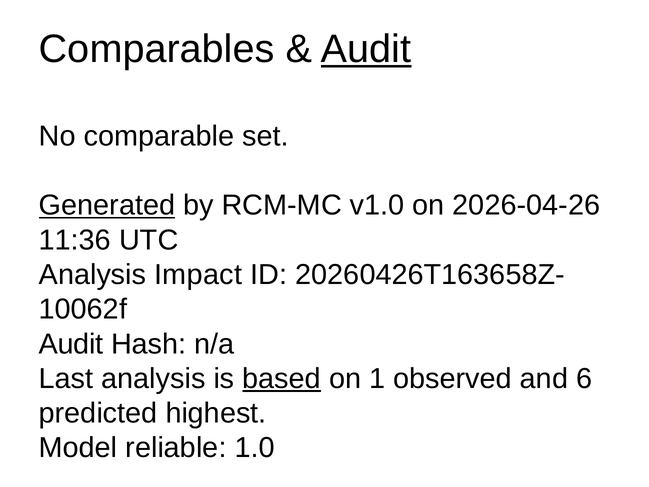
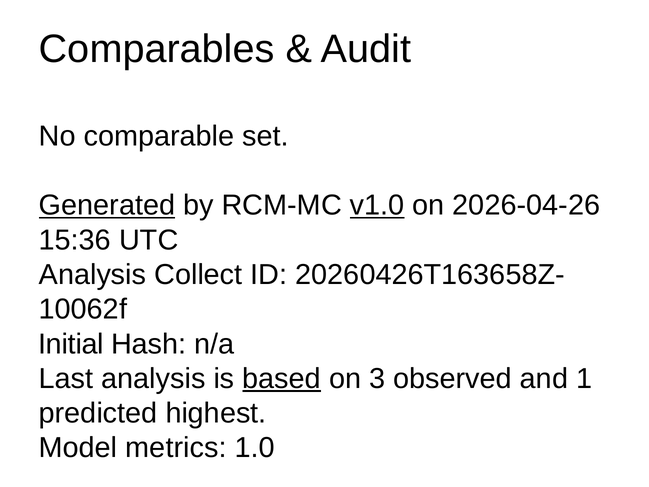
Audit underline: present -> none (366, 49)
v1.0 underline: none -> present (377, 205)
11:36: 11:36 -> 15:36 (75, 240)
Impact: Impact -> Collect (198, 275)
Audit: Audit -> Initial (71, 344)
1: 1 -> 3 (377, 378)
6: 6 -> 1 (584, 378)
reliable: reliable -> metrics (176, 448)
